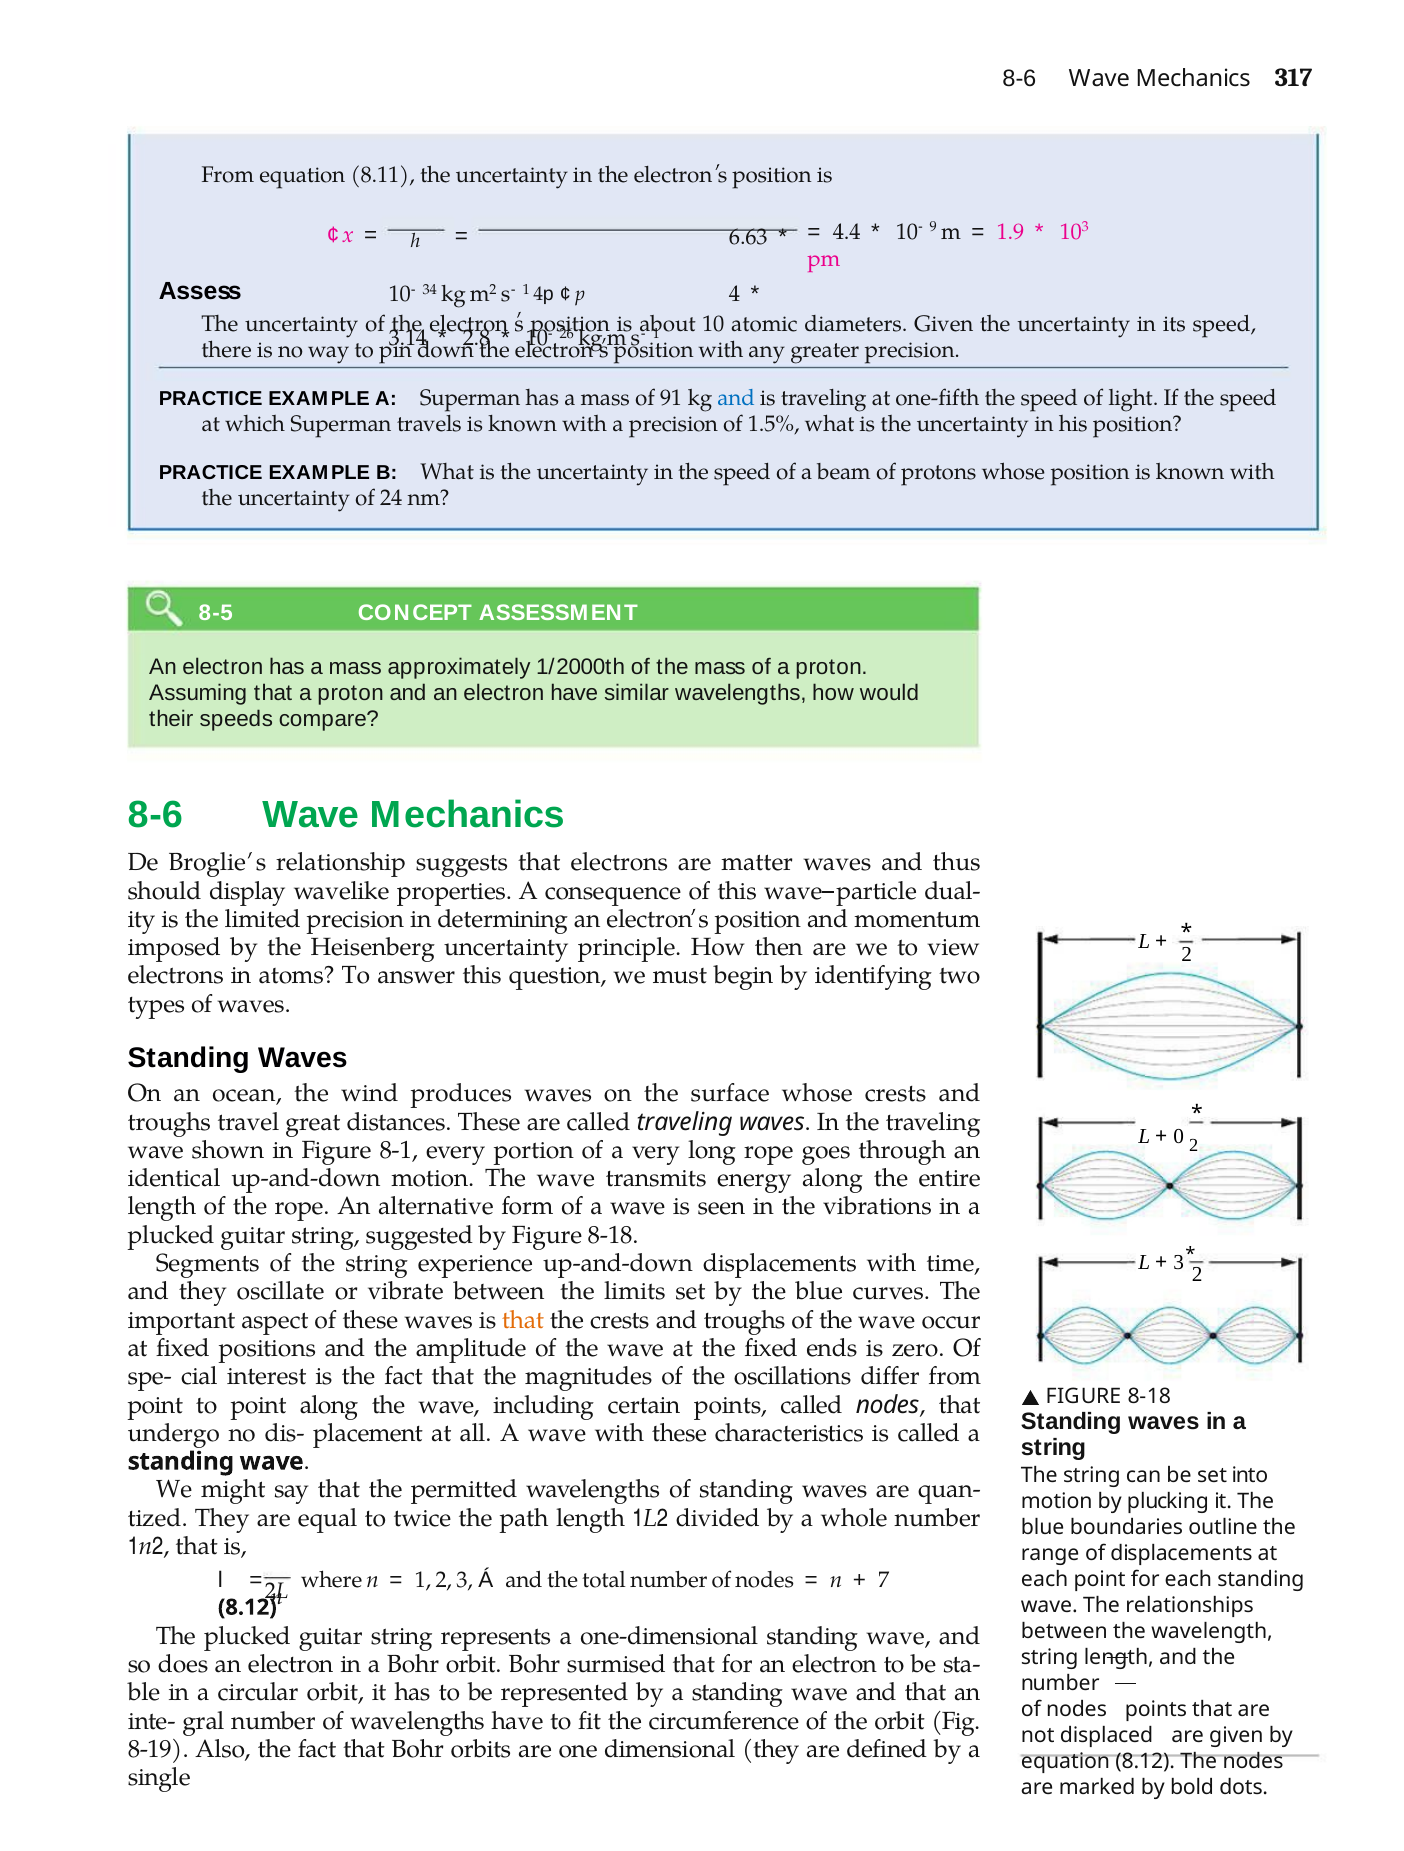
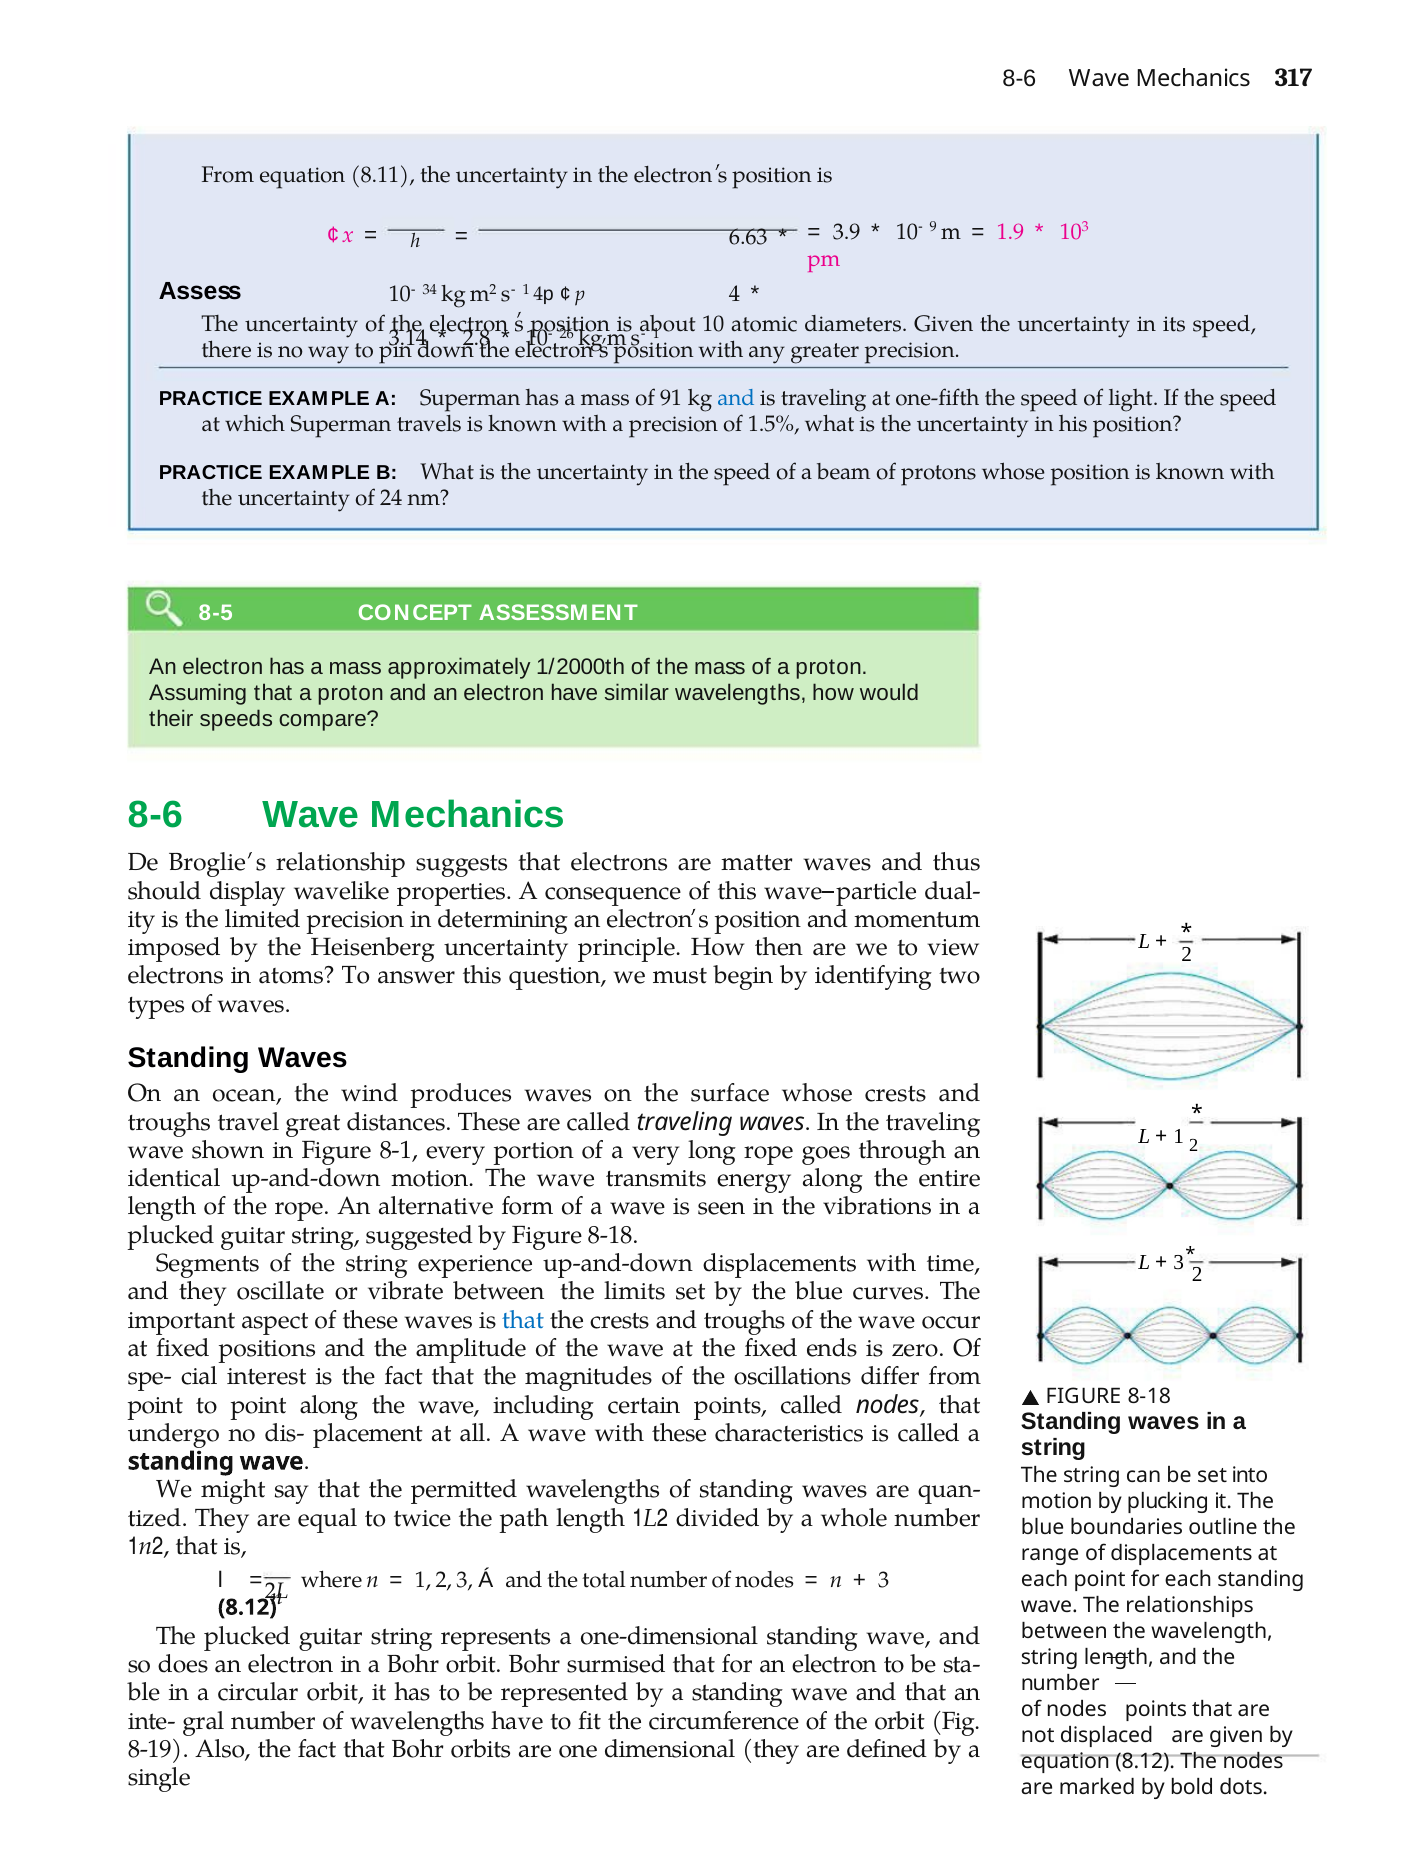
4.4: 4.4 -> 3.9 (847, 232)
0: 0 -> 1 (1179, 1136)
that colour: orange -> blue (523, 1320)
7: 7 -> 3 (884, 1580)
